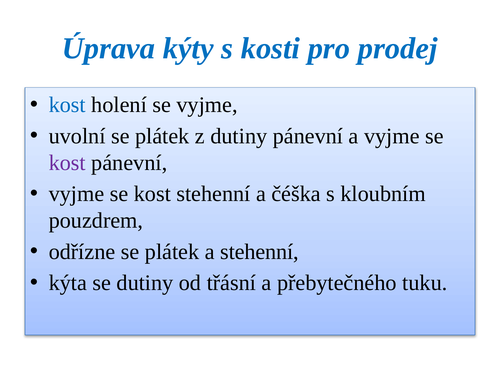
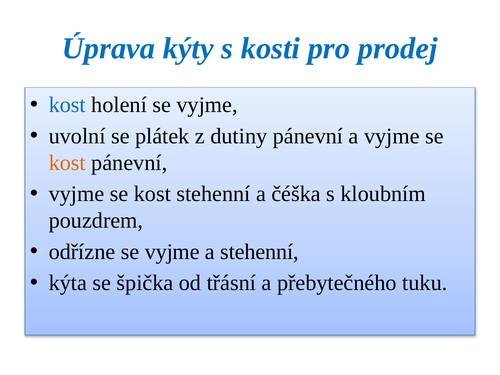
kost colour: purple -> orange (67, 163)
odřízne se plátek: plátek -> vyjme (172, 252)
se dutiny: dutiny -> špička (145, 283)
